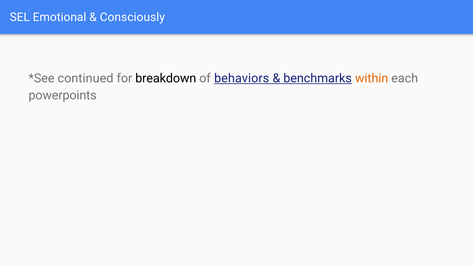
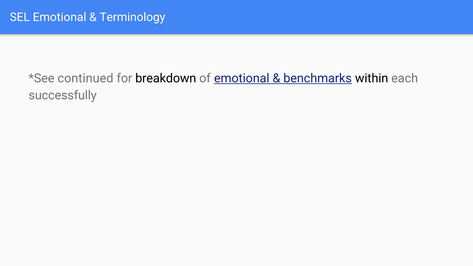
Consciously: Consciously -> Terminology (132, 17)
of behaviors: behaviors -> emotional (242, 78)
within colour: orange -> black (372, 78)
powerpoints: powerpoints -> successfully (63, 95)
